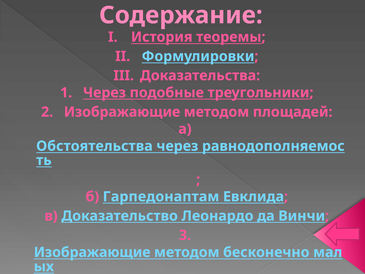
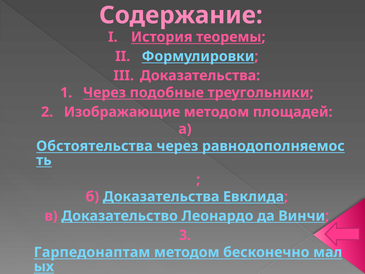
б Гарпедонаптам: Гарпедонаптам -> Доказательства (161, 196)
Изображающие: Изображающие -> Гарпедонаптам (92, 252)
